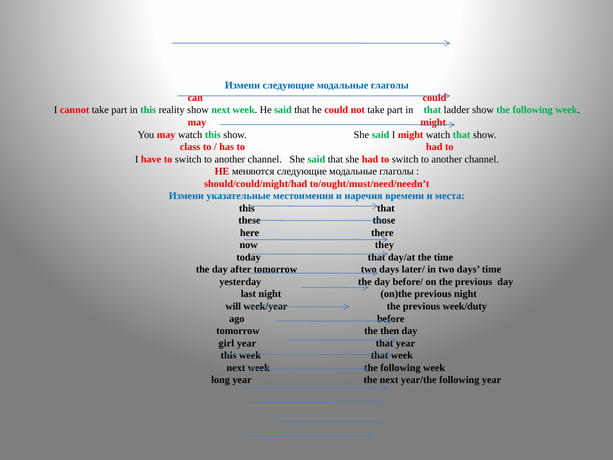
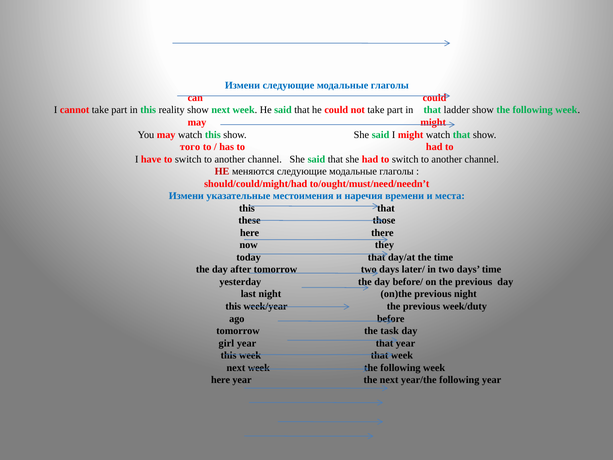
class: class -> того (190, 147)
will: will -> this (233, 306)
then: then -> task (390, 331)
long: long -> here (221, 380)
